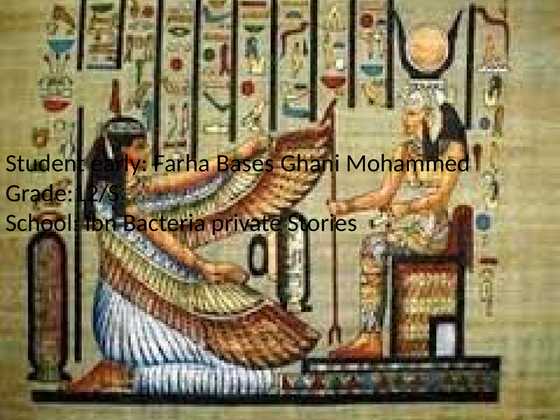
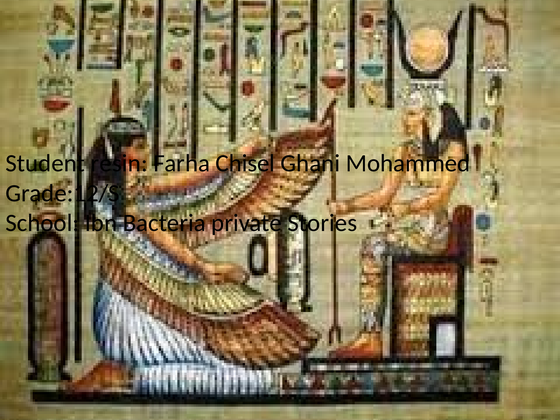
early: early -> resin (119, 163)
Bases: Bases -> Chisel (245, 163)
